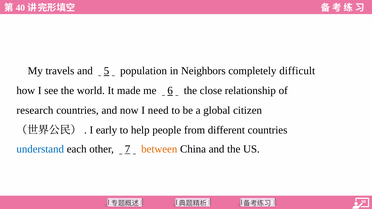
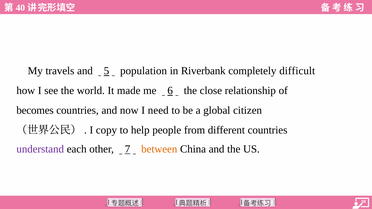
Neighbors: Neighbors -> Riverbank (203, 71)
research: research -> becomes (35, 110)
early: early -> copy (106, 130)
understand colour: blue -> purple (40, 149)
